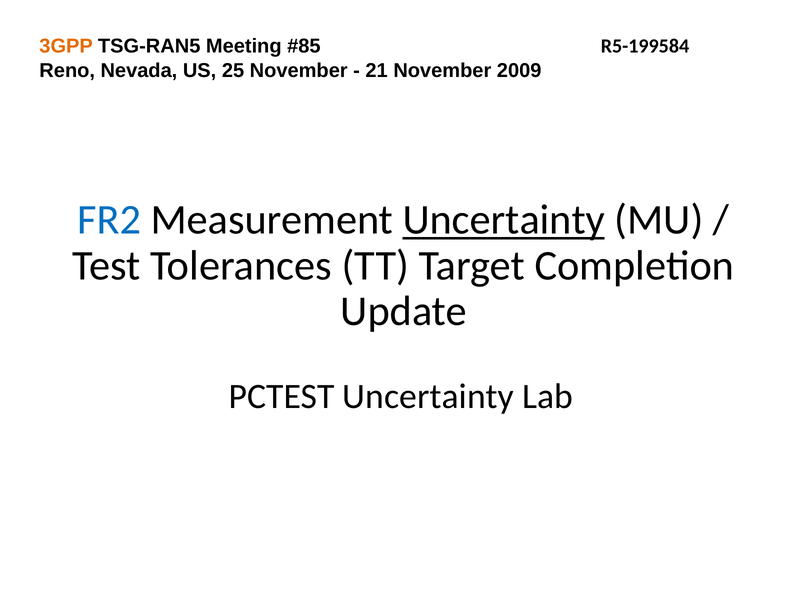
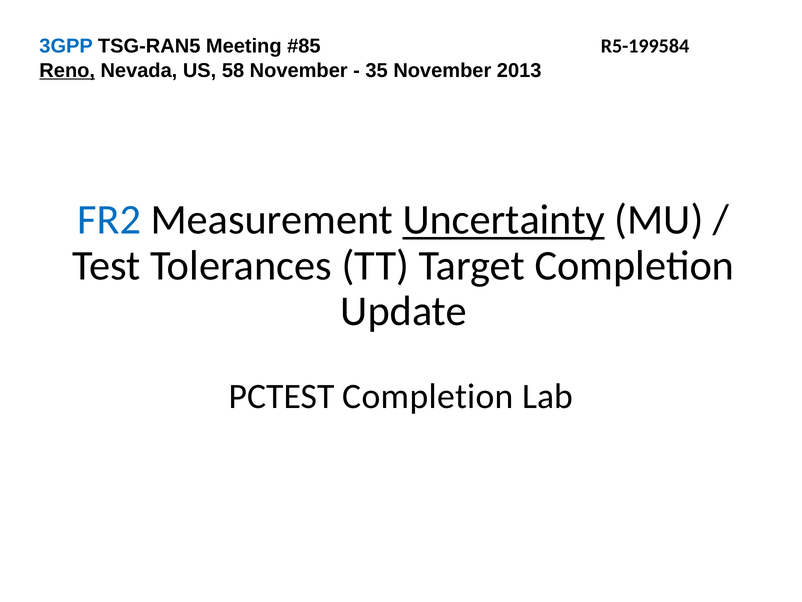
3GPP colour: orange -> blue (66, 46)
Reno underline: none -> present (67, 70)
25: 25 -> 58 (233, 70)
21: 21 -> 35 (377, 70)
2009: 2009 -> 2013 (519, 70)
PCTEST Uncertainty: Uncertainty -> Completion (428, 396)
